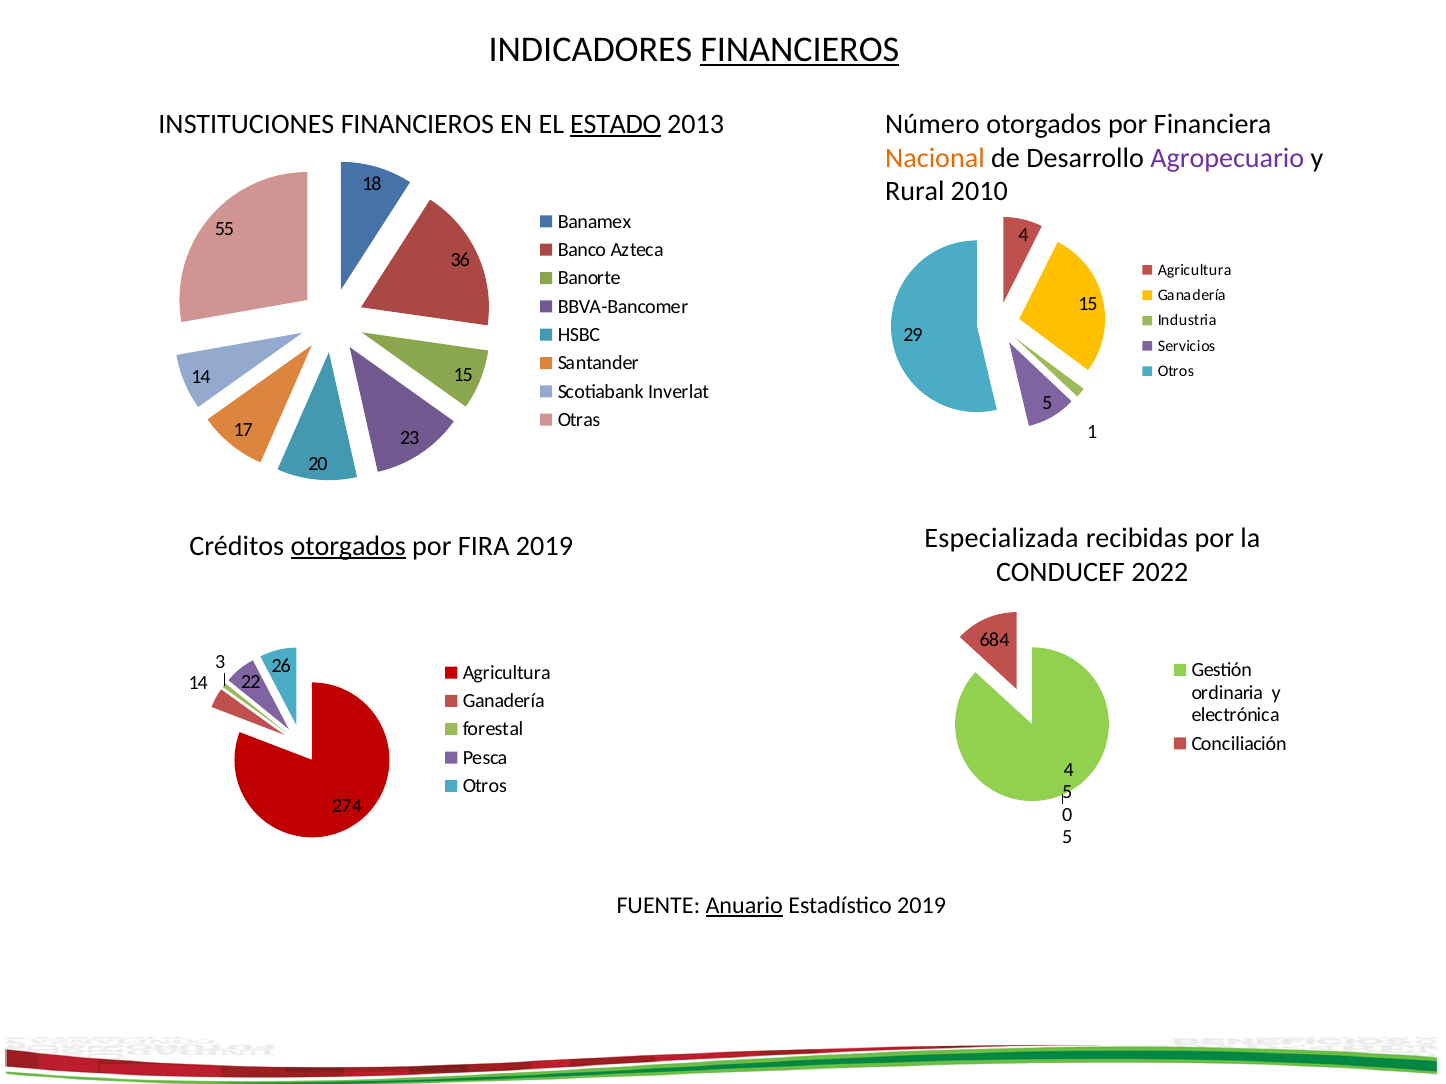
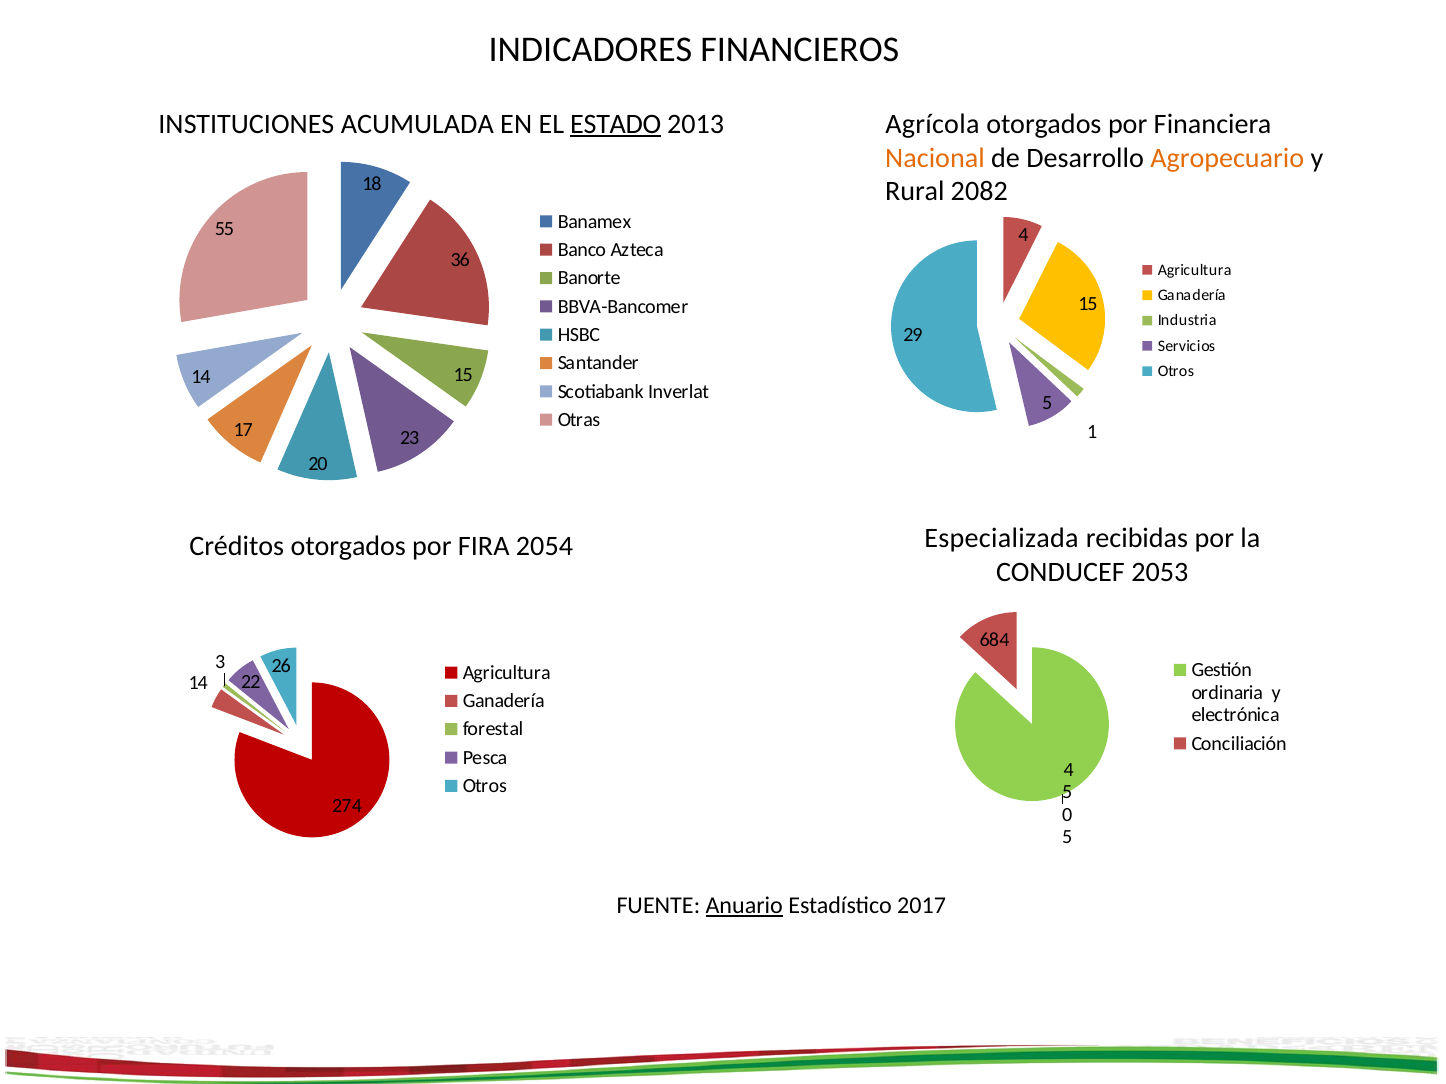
FINANCIEROS underline: present -> none (800, 50)
INSTITUCIONES FINANCIEROS: FINANCIEROS -> ACUMULADA (417, 124)
Número: Número -> Agrícola (932, 124)
Agropecuario colour: purple -> orange (1227, 158)
2010: 2010 -> 2082 (979, 192)
otorgados underline: present -> none (348, 546)
FIRA 2019: 2019 -> 2054 (544, 546)
2022: 2022 -> 2053 (1160, 573)
Estadístico 2019: 2019 -> 2017 (922, 906)
